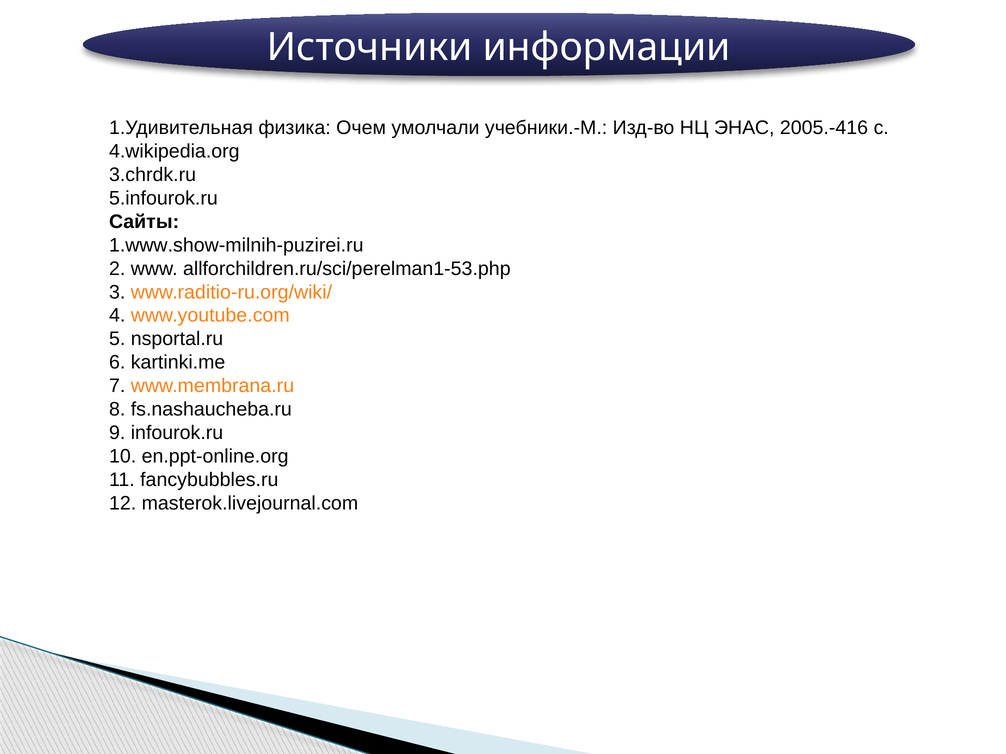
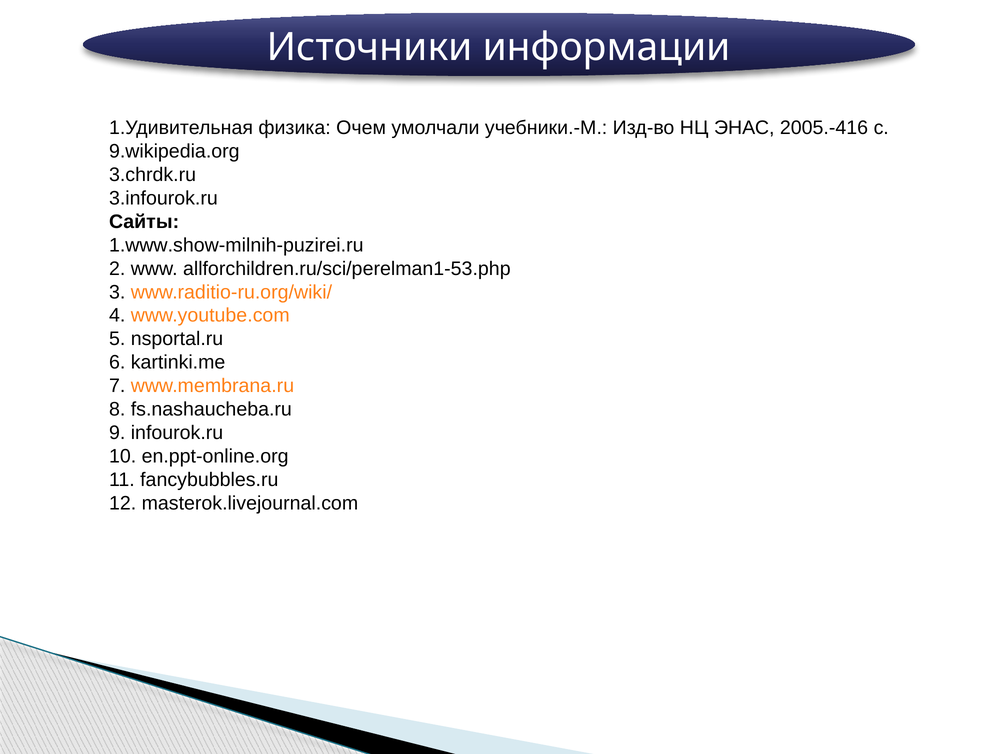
4.wikipedia.org: 4.wikipedia.org -> 9.wikipedia.org (174, 151)
5.infourok.ru: 5.infourok.ru -> 3.infourok.ru (163, 198)
